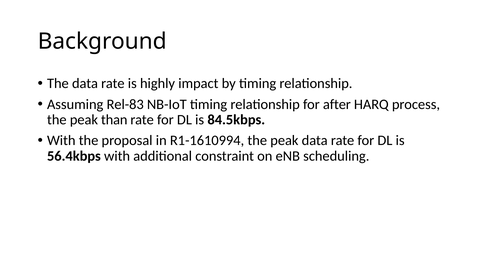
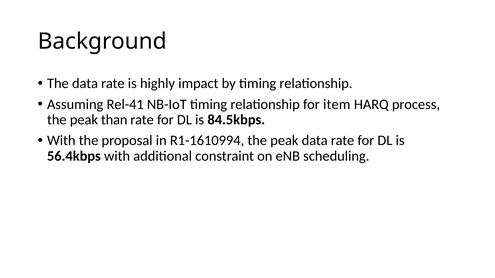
Rel-83: Rel-83 -> Rel-41 (125, 104)
after: after -> item (337, 104)
